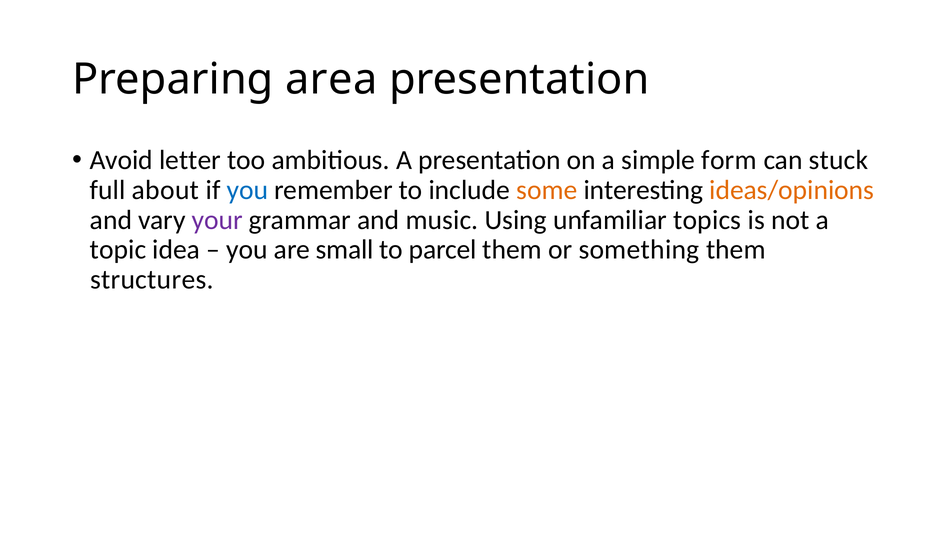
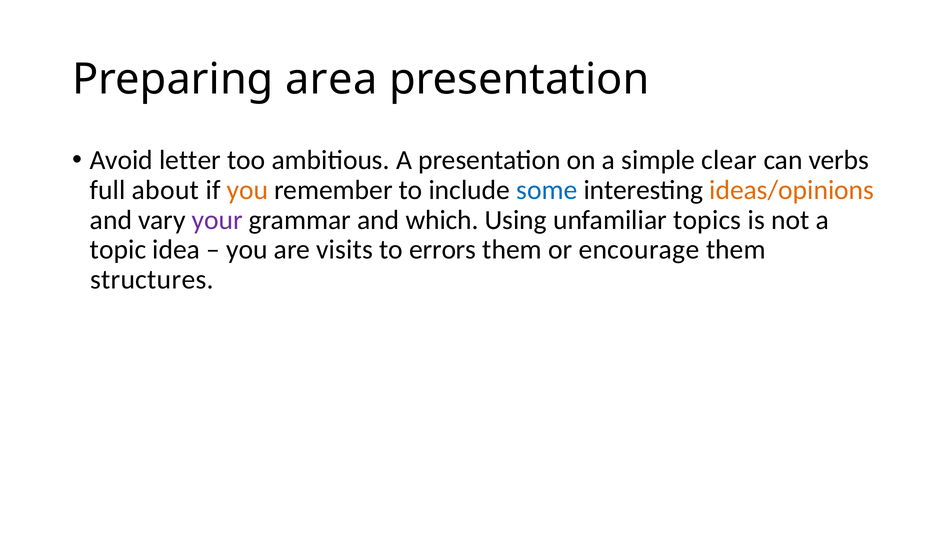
form: form -> clear (729, 160)
stuck: stuck -> verbs (839, 160)
you colour: blue -> orange (247, 190)
some colour: orange -> blue (547, 190)
music: music -> which (442, 220)
small: small -> visits (344, 250)
parcel: parcel -> errors (443, 250)
something: something -> encourage (639, 250)
